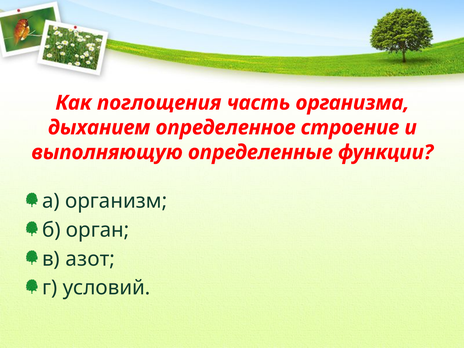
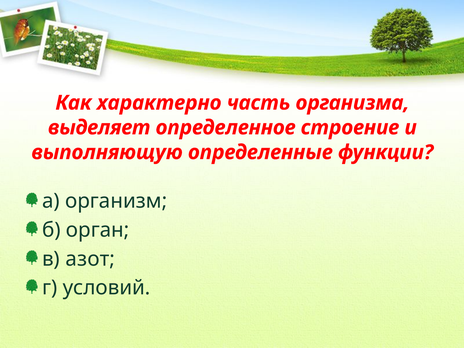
поглощения: поглощения -> характерно (159, 103)
дыханием: дыханием -> выделяет (99, 128)
